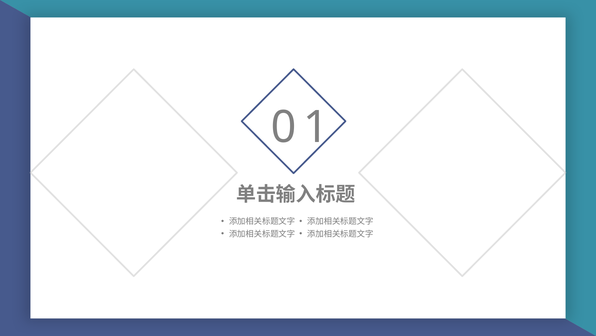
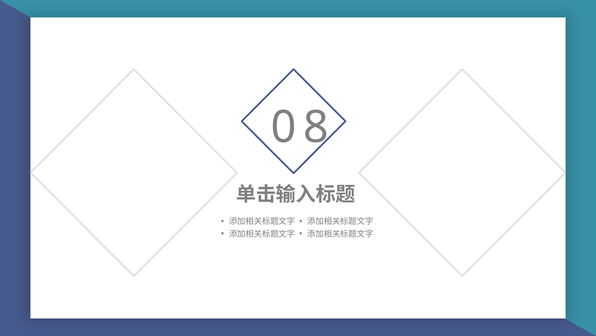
1: 1 -> 8 (316, 127)
